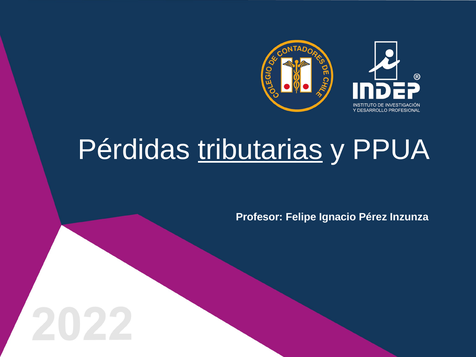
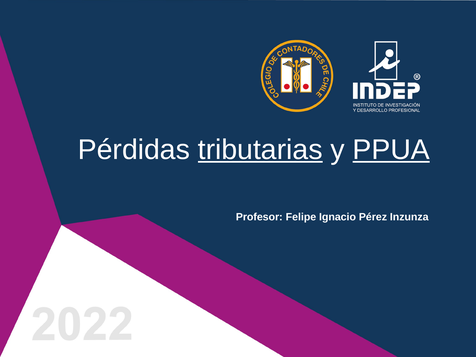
PPUA underline: none -> present (391, 150)
